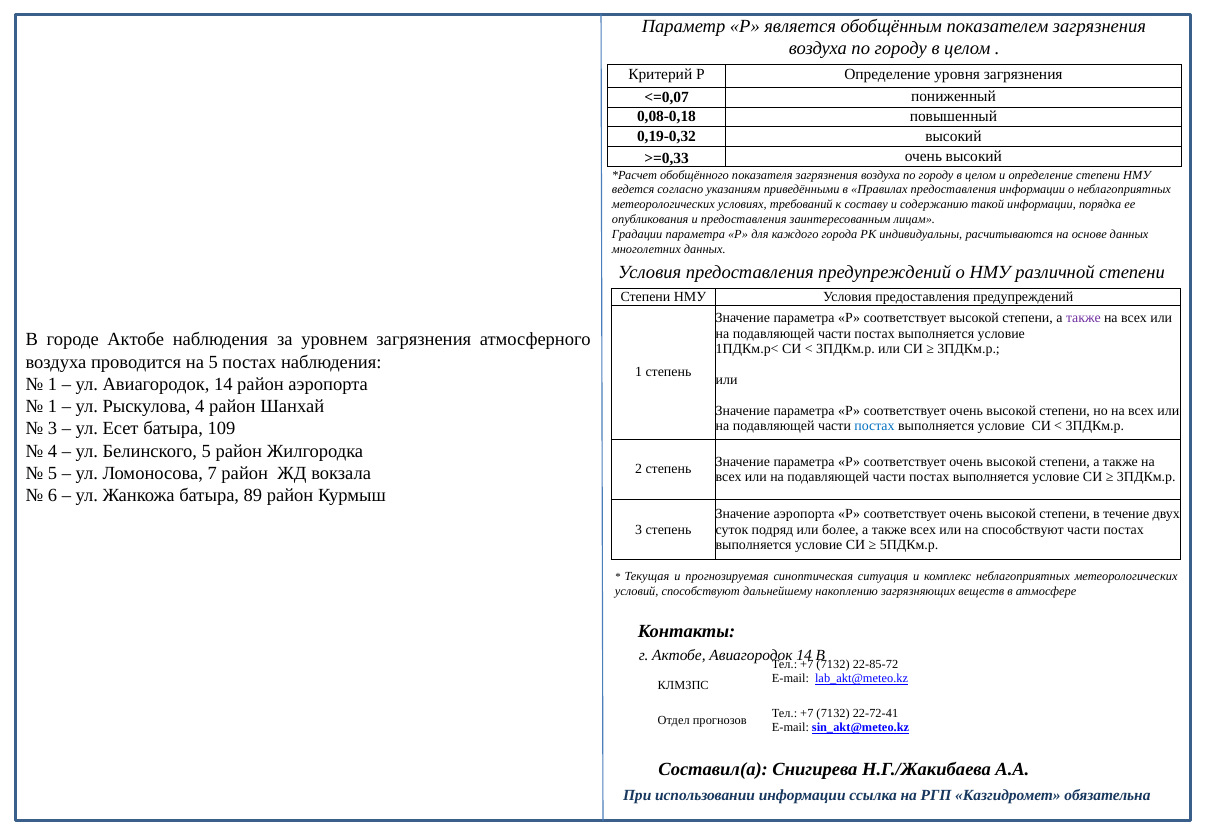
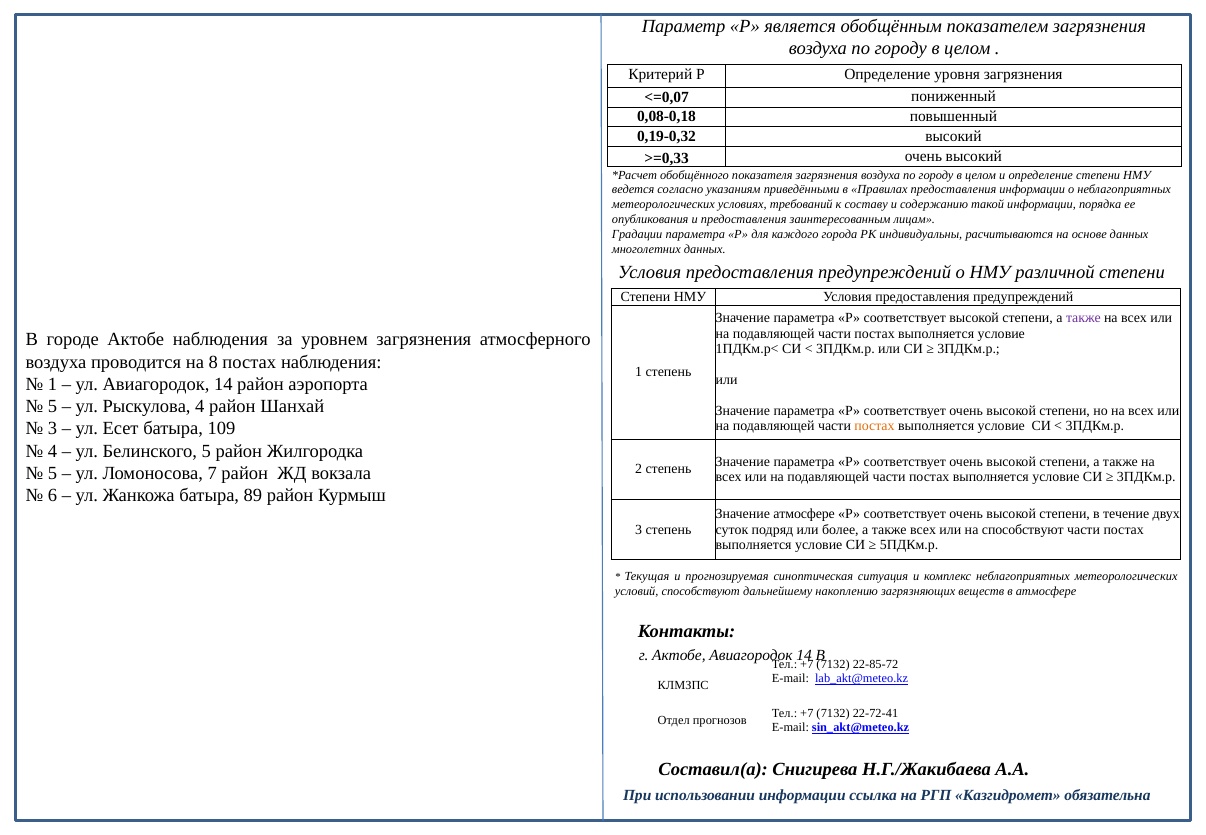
на 5: 5 -> 8 (213, 362)
1: 1 -> 5 (53, 406)
постах colour: blue -> orange (875, 426)
Значение аэропорта: аэропорта -> атмосфере (804, 514)
